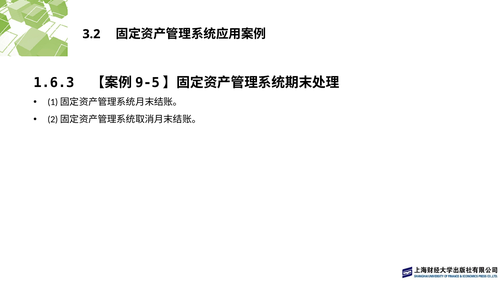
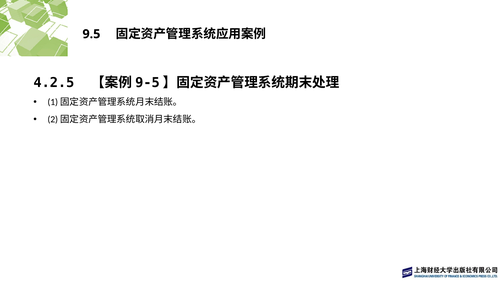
3.2: 3.2 -> 9.5 (91, 34)
1.6.3: 1.6.3 -> 4.2.5 (54, 83)
